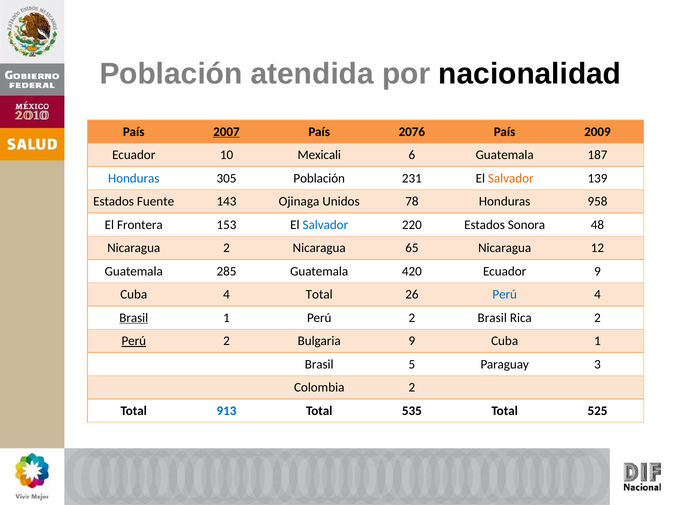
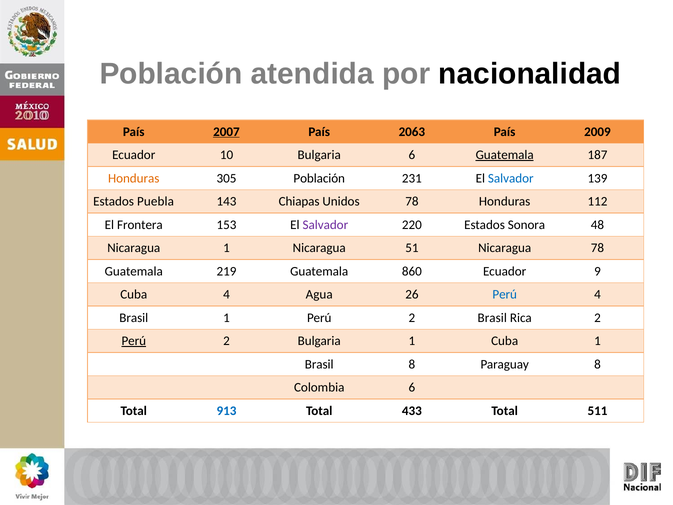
2076: 2076 -> 2063 (412, 132)
10 Mexicali: Mexicali -> Bulgaria (319, 155)
Guatemala underline: none -> present (505, 155)
Honduras colour: blue -> orange (134, 178)
Salvador colour: orange -> blue (511, 178)
Fuente: Fuente -> Puebla (155, 201)
Ojinaga: Ojinaga -> Chiapas (299, 201)
958: 958 -> 112 (597, 201)
Salvador colour: blue -> purple (325, 225)
Nicaragua 2: 2 -> 1 (227, 248)
65: 65 -> 51 (412, 248)
Nicaragua 12: 12 -> 78 (597, 248)
285: 285 -> 219 (227, 271)
420: 420 -> 860 (412, 271)
4 Total: Total -> Agua (319, 294)
Brasil underline: present -> none (134, 318)
Bulgaria 9: 9 -> 1 (412, 341)
Brasil 5: 5 -> 8 (412, 364)
Paraguay 3: 3 -> 8 (597, 364)
Colombia 2: 2 -> 6 (412, 387)
535: 535 -> 433 (412, 411)
525: 525 -> 511 (597, 411)
